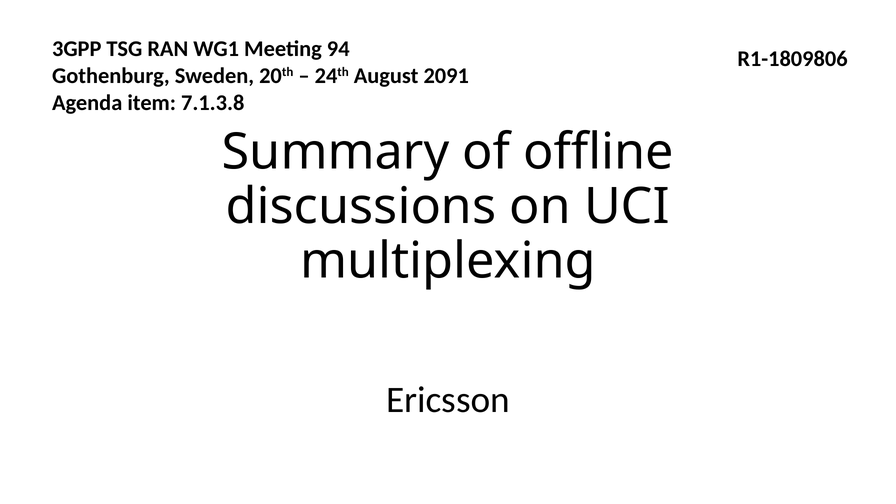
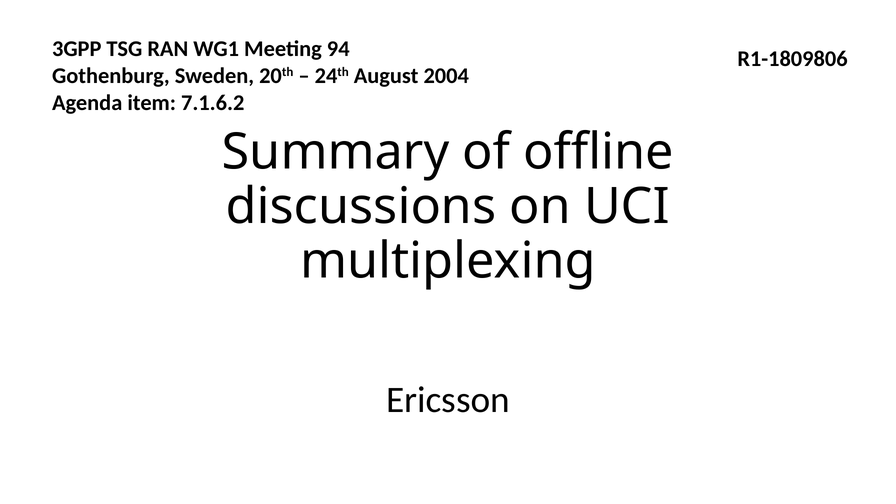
2091: 2091 -> 2004 (446, 76)
7.1.3.8: 7.1.3.8 -> 7.1.6.2 (213, 103)
